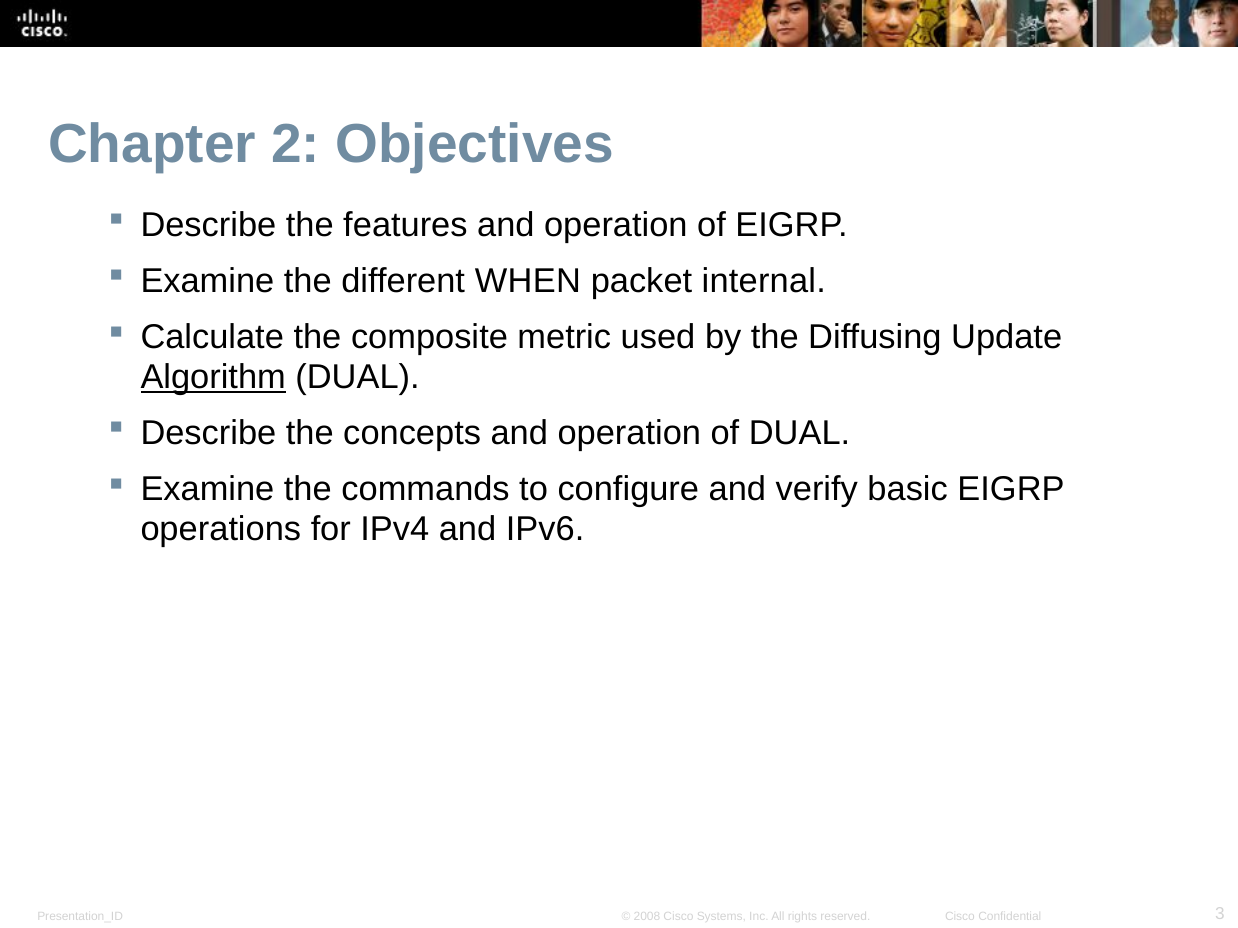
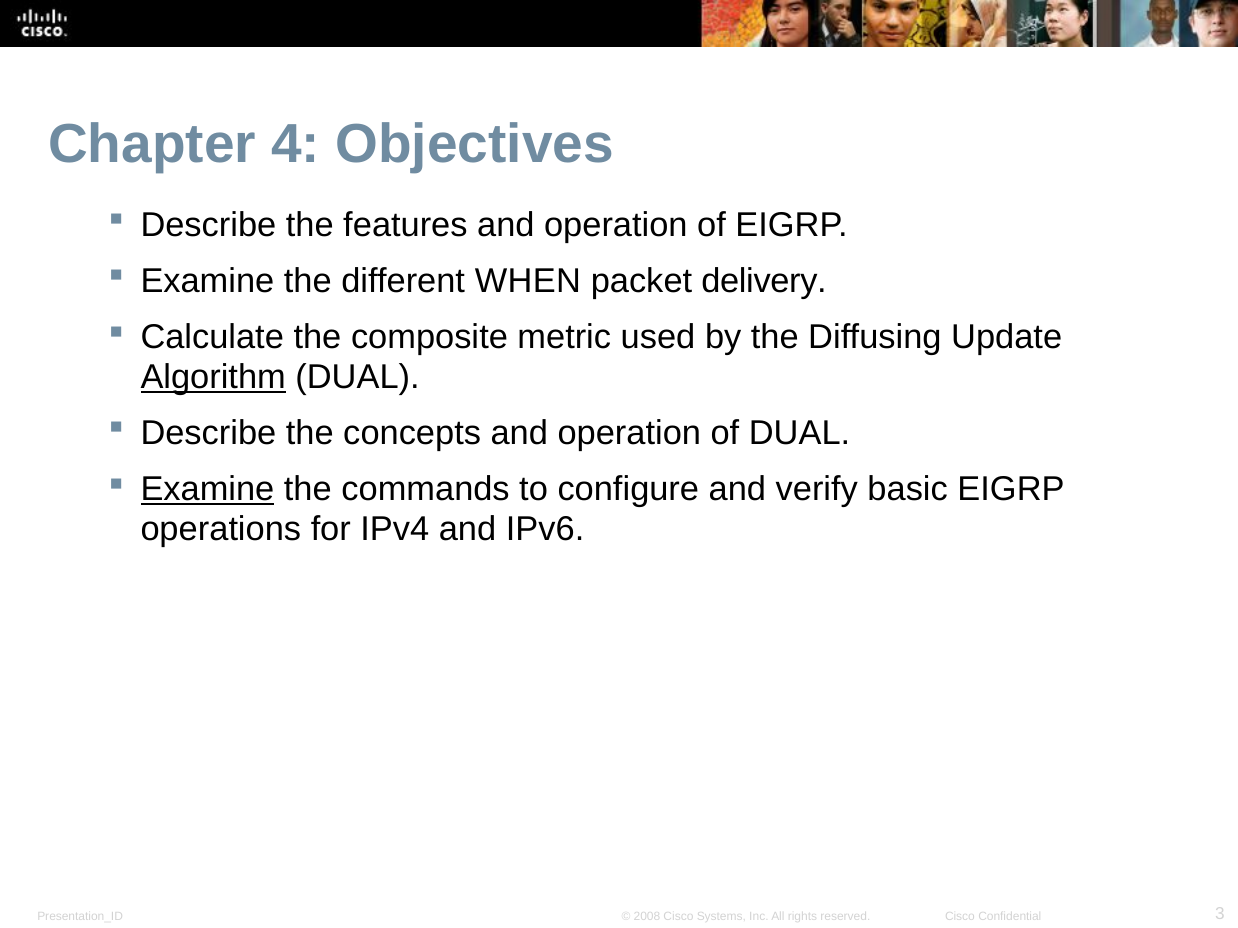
2: 2 -> 4 (296, 145)
internal: internal -> delivery (764, 281)
Examine underline: none -> present (207, 490)
